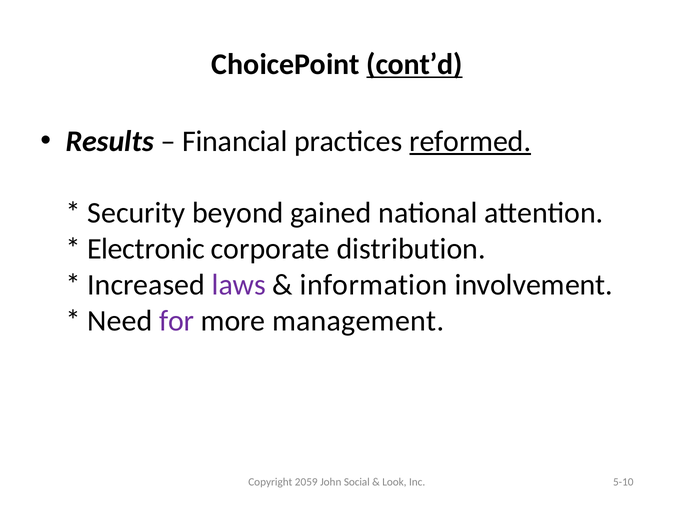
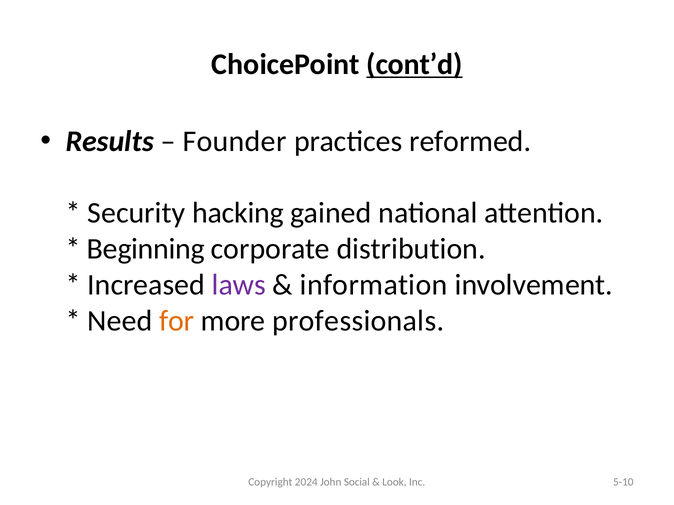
Financial: Financial -> Founder (235, 141)
reformed underline: present -> none (470, 141)
beyond: beyond -> hacking (238, 213)
Electronic: Electronic -> Beginning (146, 249)
for colour: purple -> orange (177, 321)
management: management -> professionals (358, 321)
2059: 2059 -> 2024 (306, 483)
